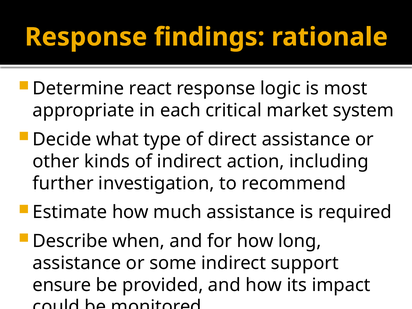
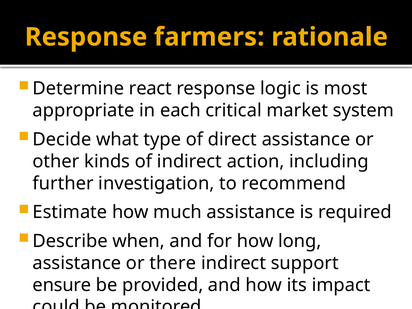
findings: findings -> farmers (209, 37)
some: some -> there (173, 263)
